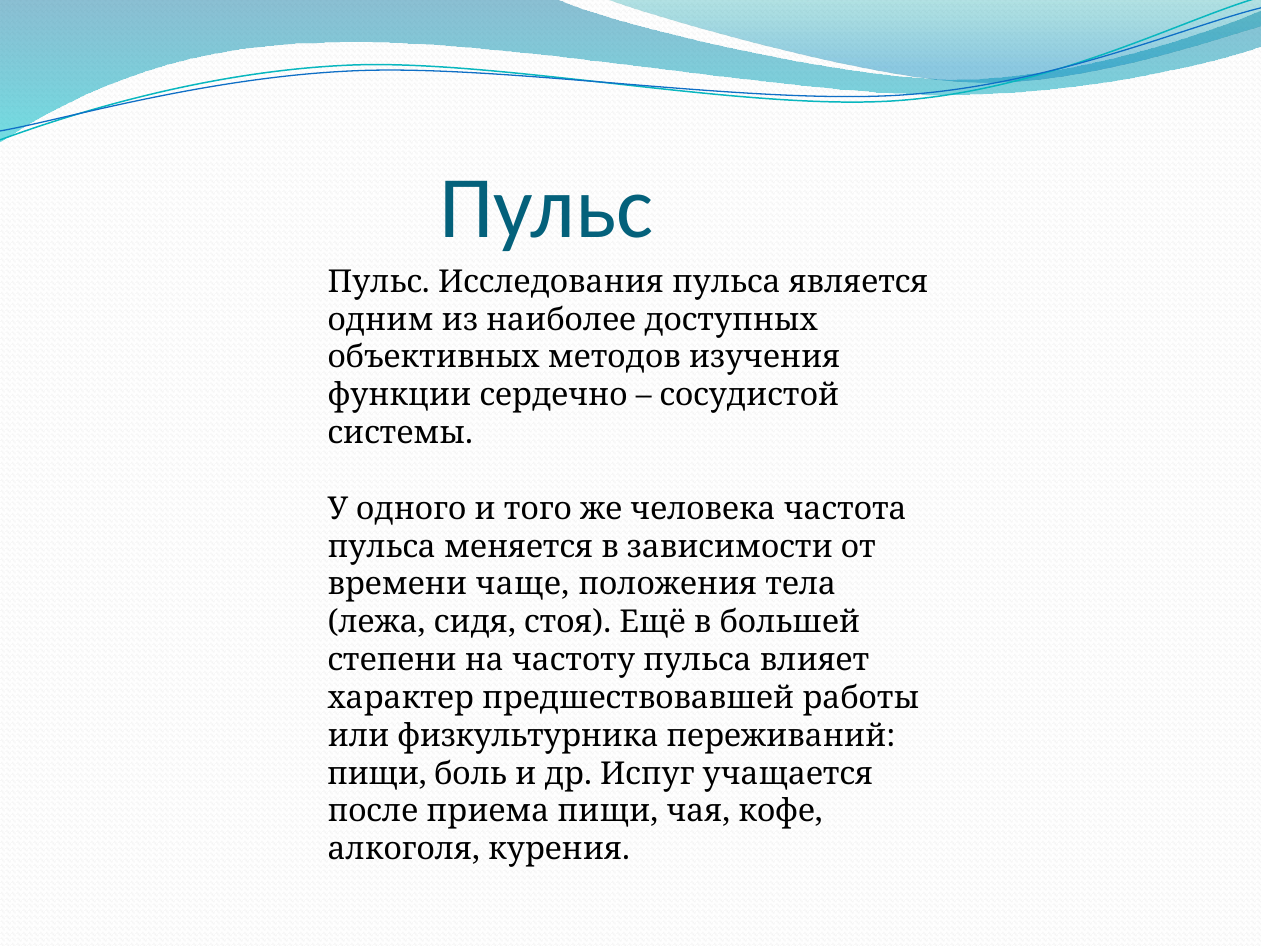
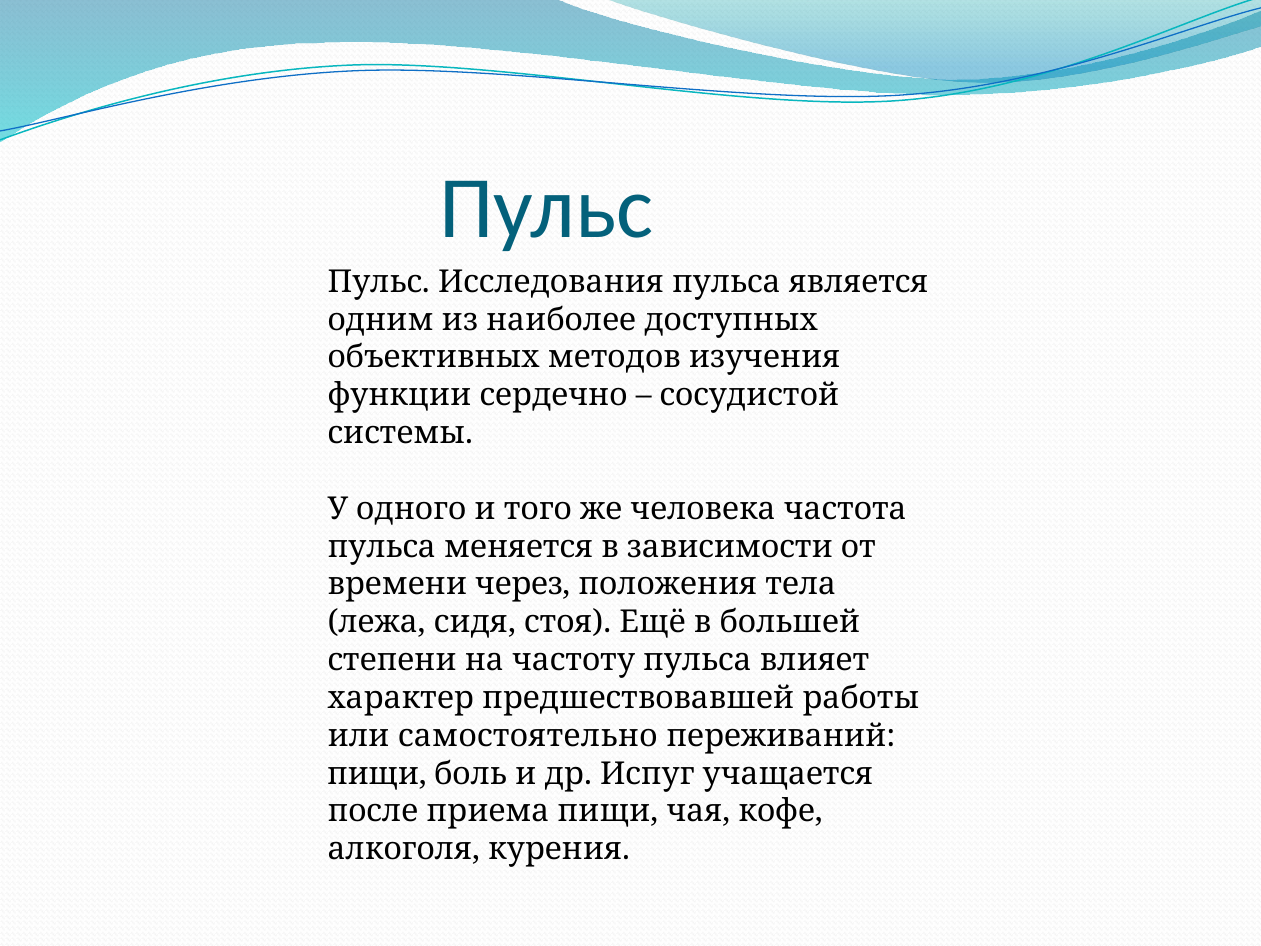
чаще: чаще -> через (523, 584)
физкультурника: физкультурника -> самостоятельно (528, 736)
